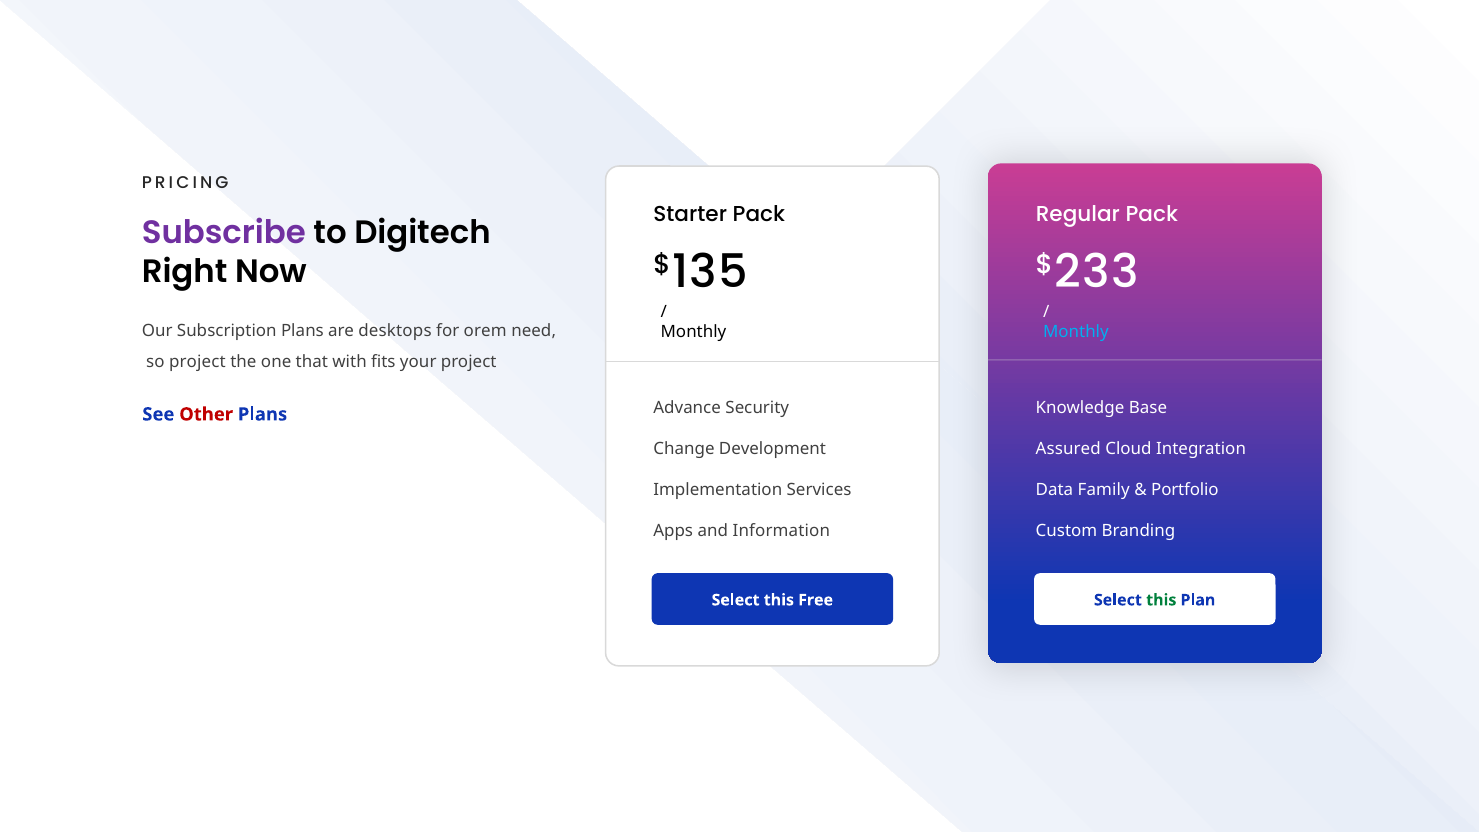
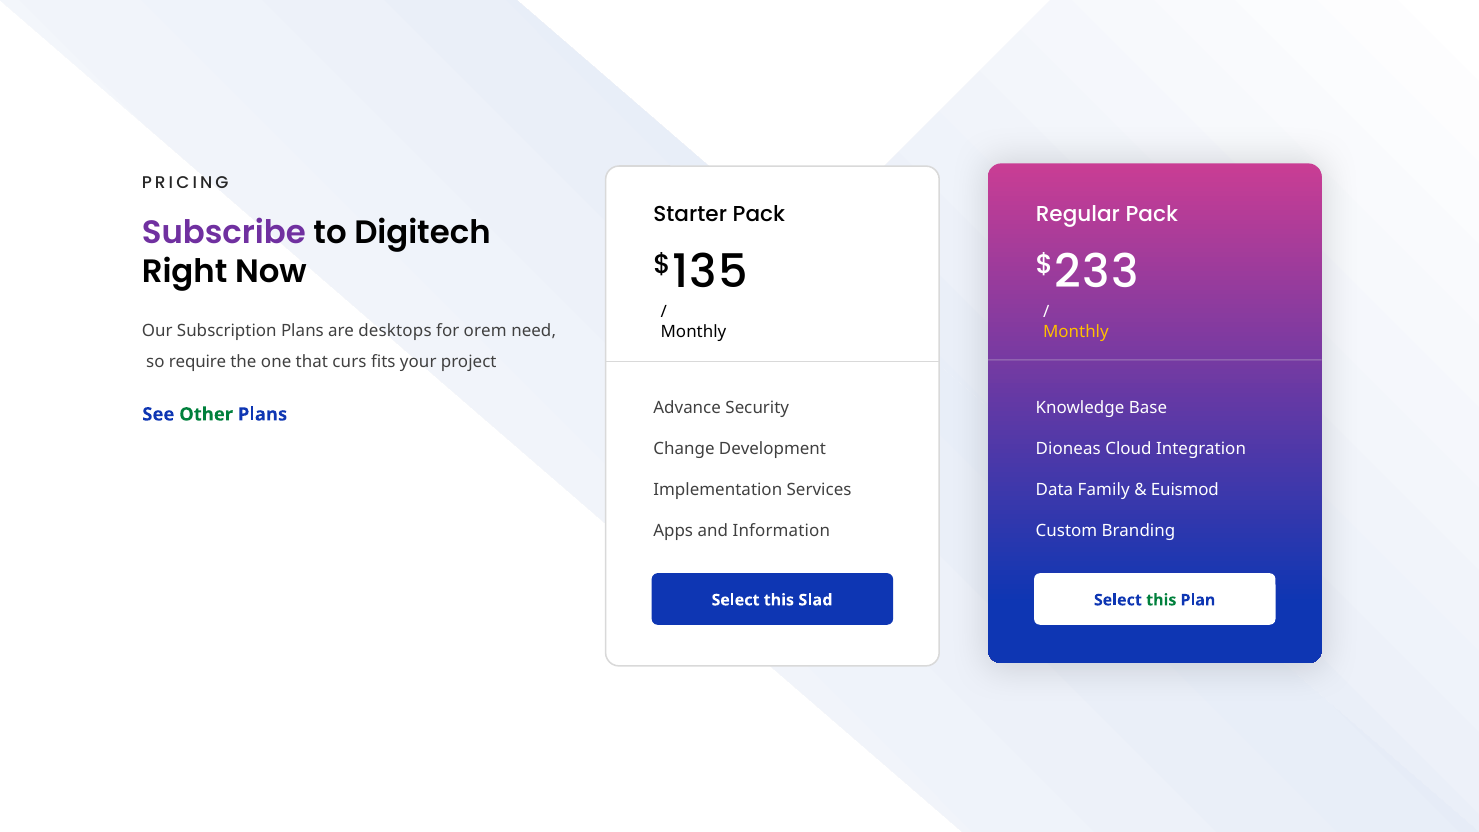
Monthly colour: light blue -> yellow (1076, 332)
so project: project -> require (198, 361)
with: with -> curs (350, 361)
Other colour: red -> green (206, 414)
Assured: Assured -> Dioneas (1068, 449)
Portfolio: Portfolio -> Euismod (1185, 490)
Free: Free -> Slad (815, 600)
